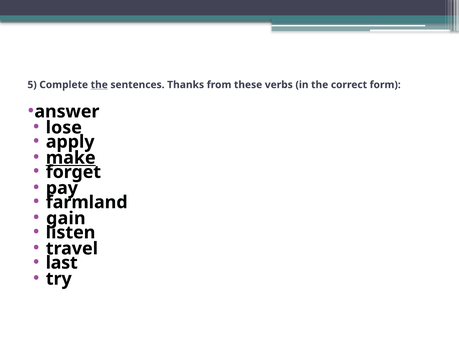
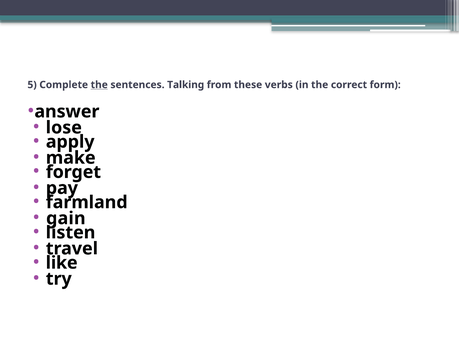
Thanks: Thanks -> Talking (186, 85)
make underline: present -> none (71, 158)
last: last -> like (62, 263)
